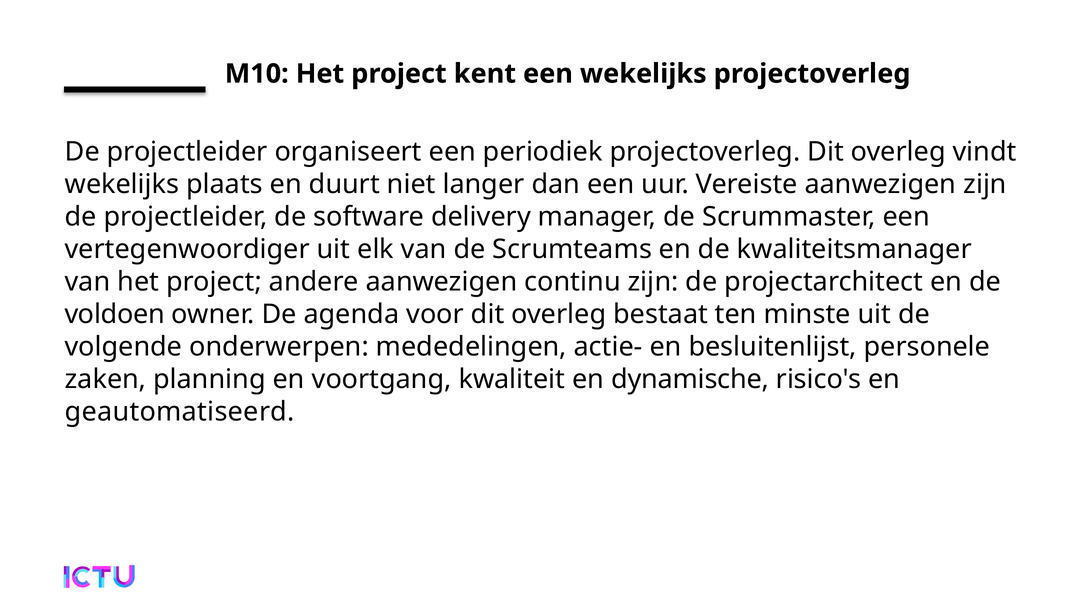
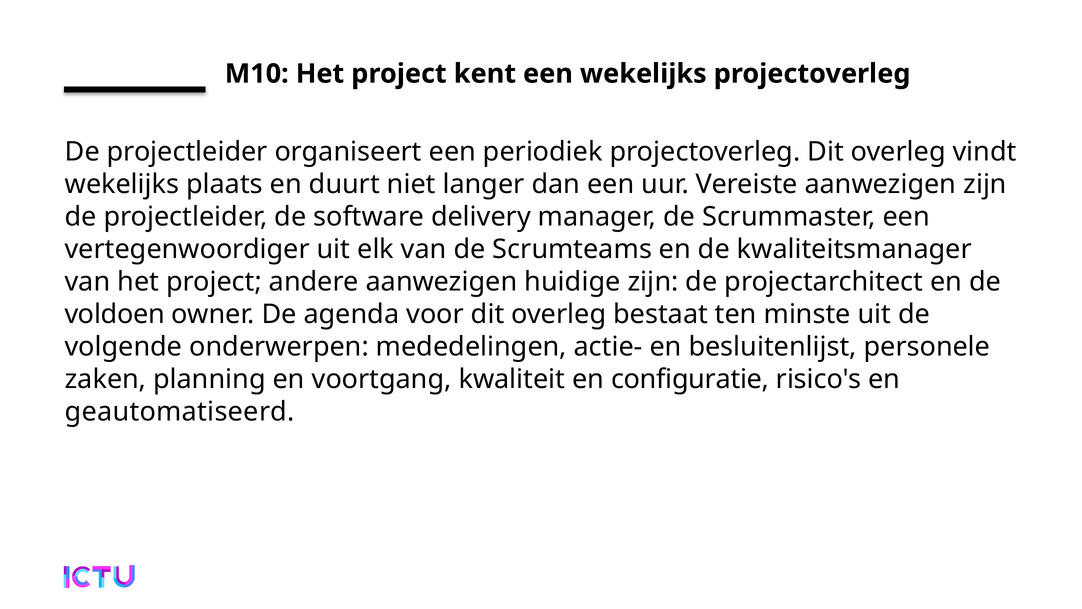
continu: continu -> huidige (573, 282)
dynamische: dynamische -> configuratie (690, 379)
